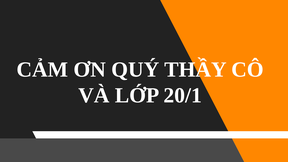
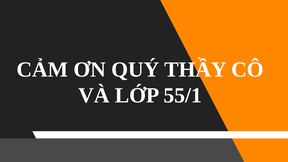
20/1: 20/1 -> 55/1 (183, 95)
